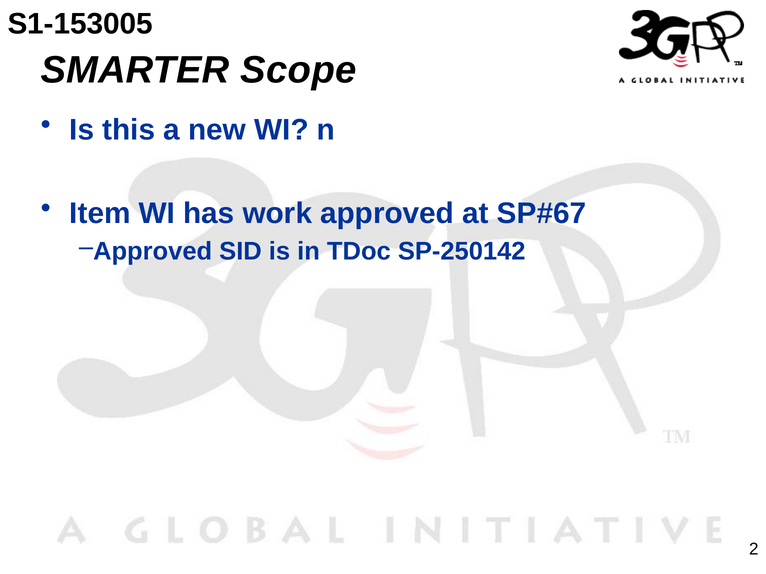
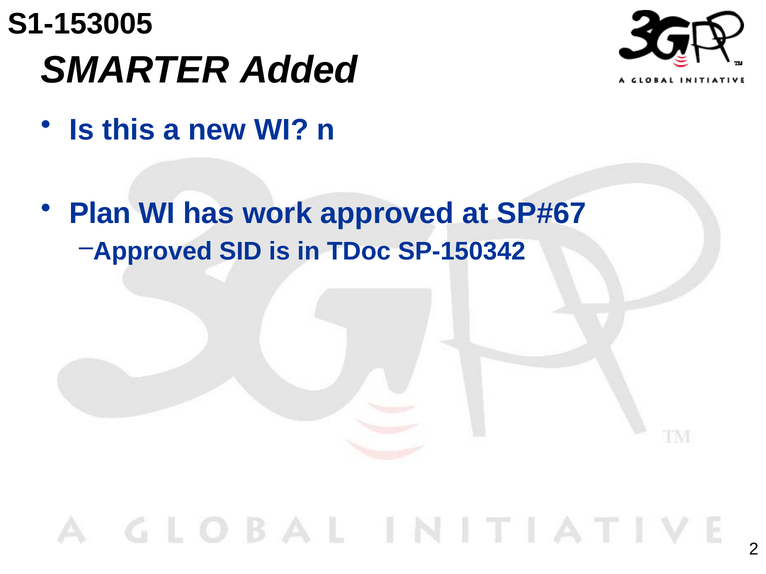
Scope: Scope -> Added (299, 70)
Item: Item -> Plan (100, 213)
SP-250142: SP-250142 -> SP-150342 (462, 251)
